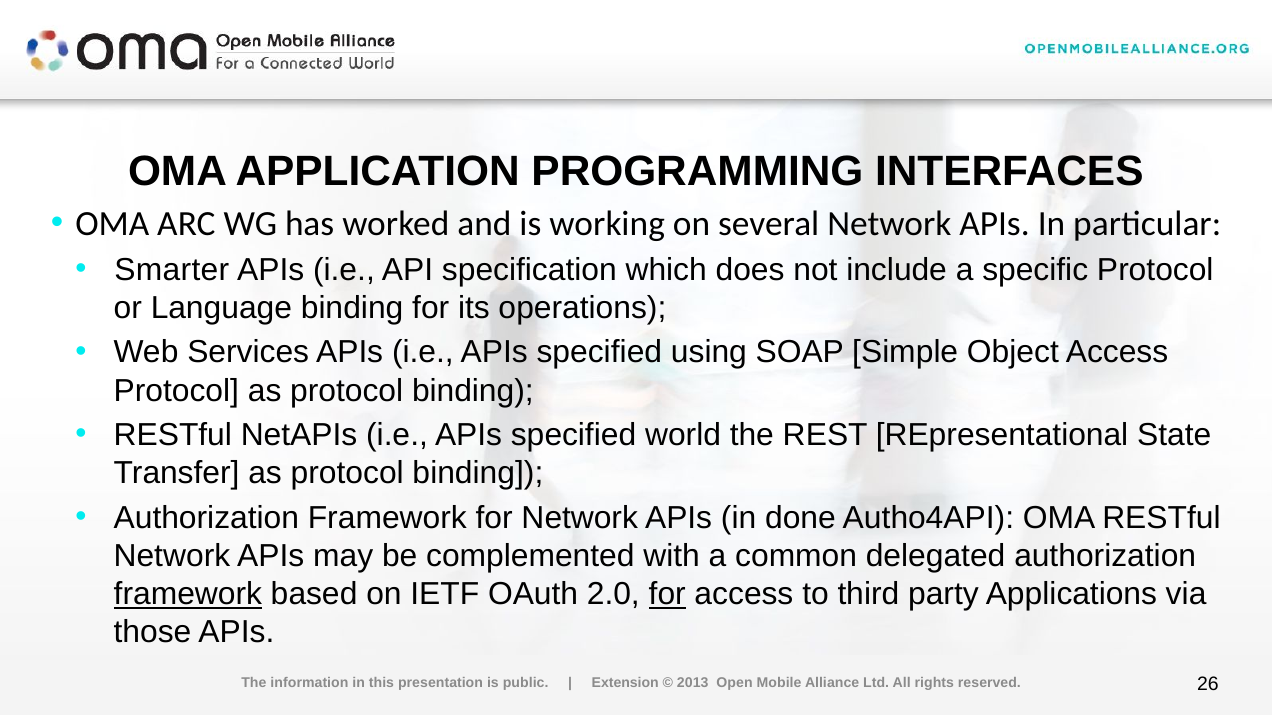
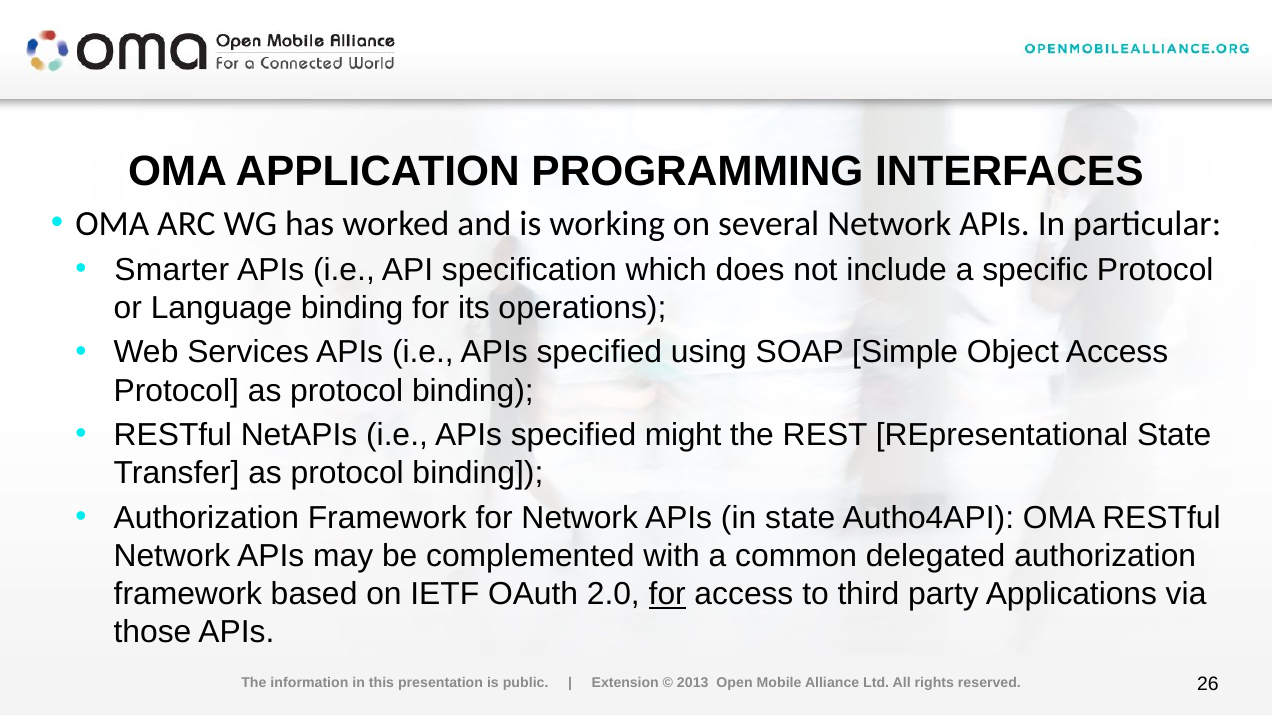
world: world -> might (683, 435)
in done: done -> state (800, 518)
framework underline: present -> none (188, 594)
